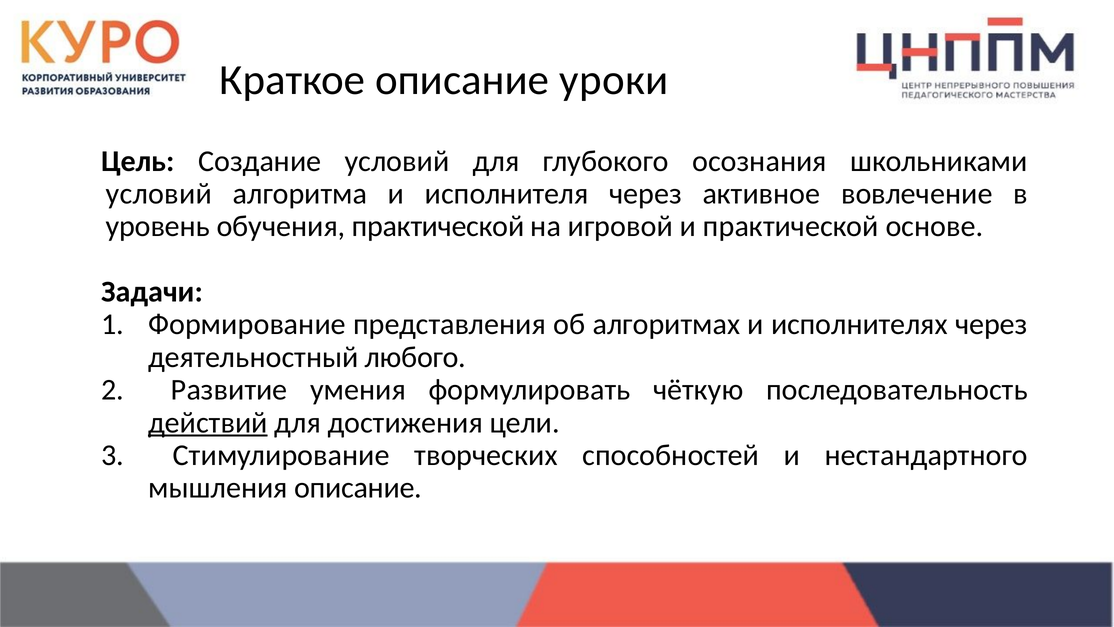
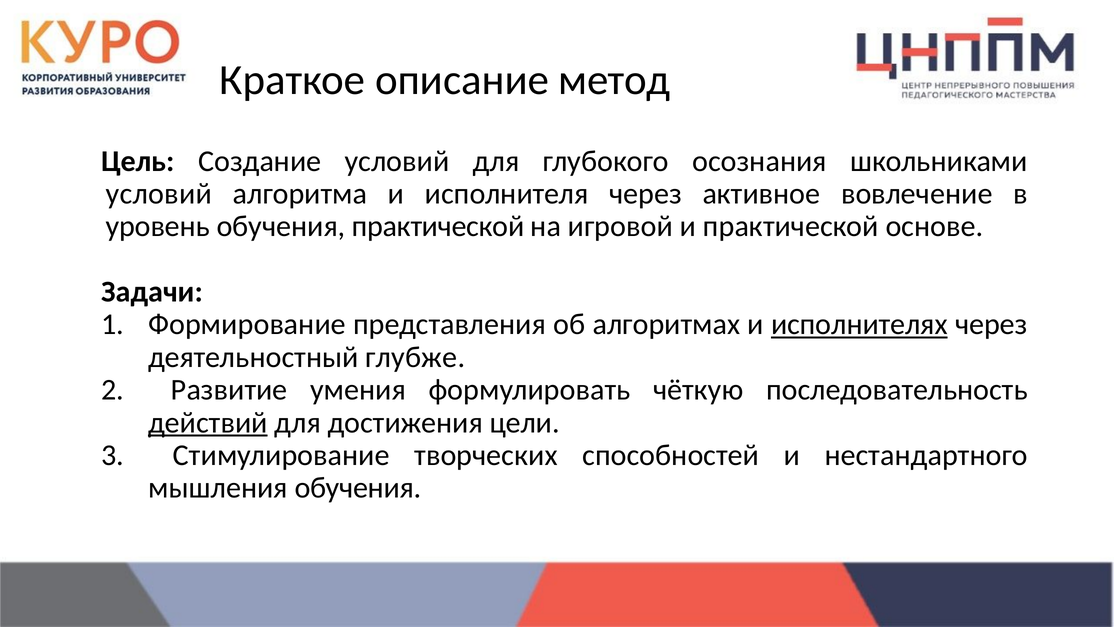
уроки: уроки -> метод (614, 80)
исполнителях underline: none -> present (859, 324)
любого: любого -> глубже (415, 357)
мышления описание: описание -> обучения (358, 488)
